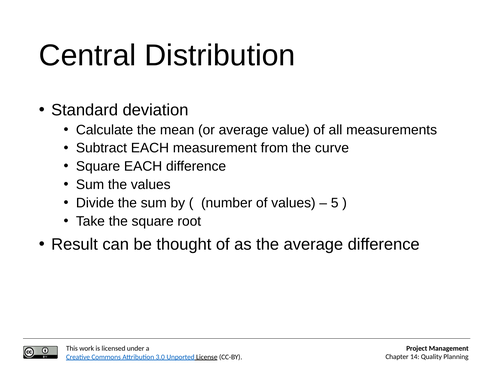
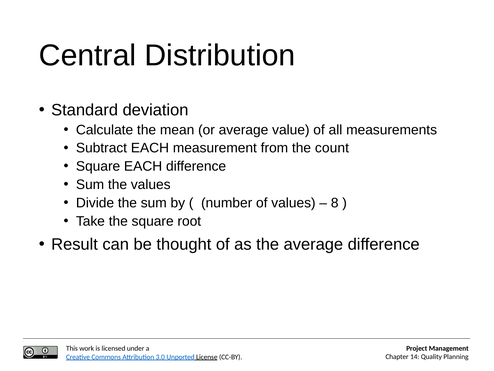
curve: curve -> count (332, 148)
5: 5 -> 8 (335, 203)
